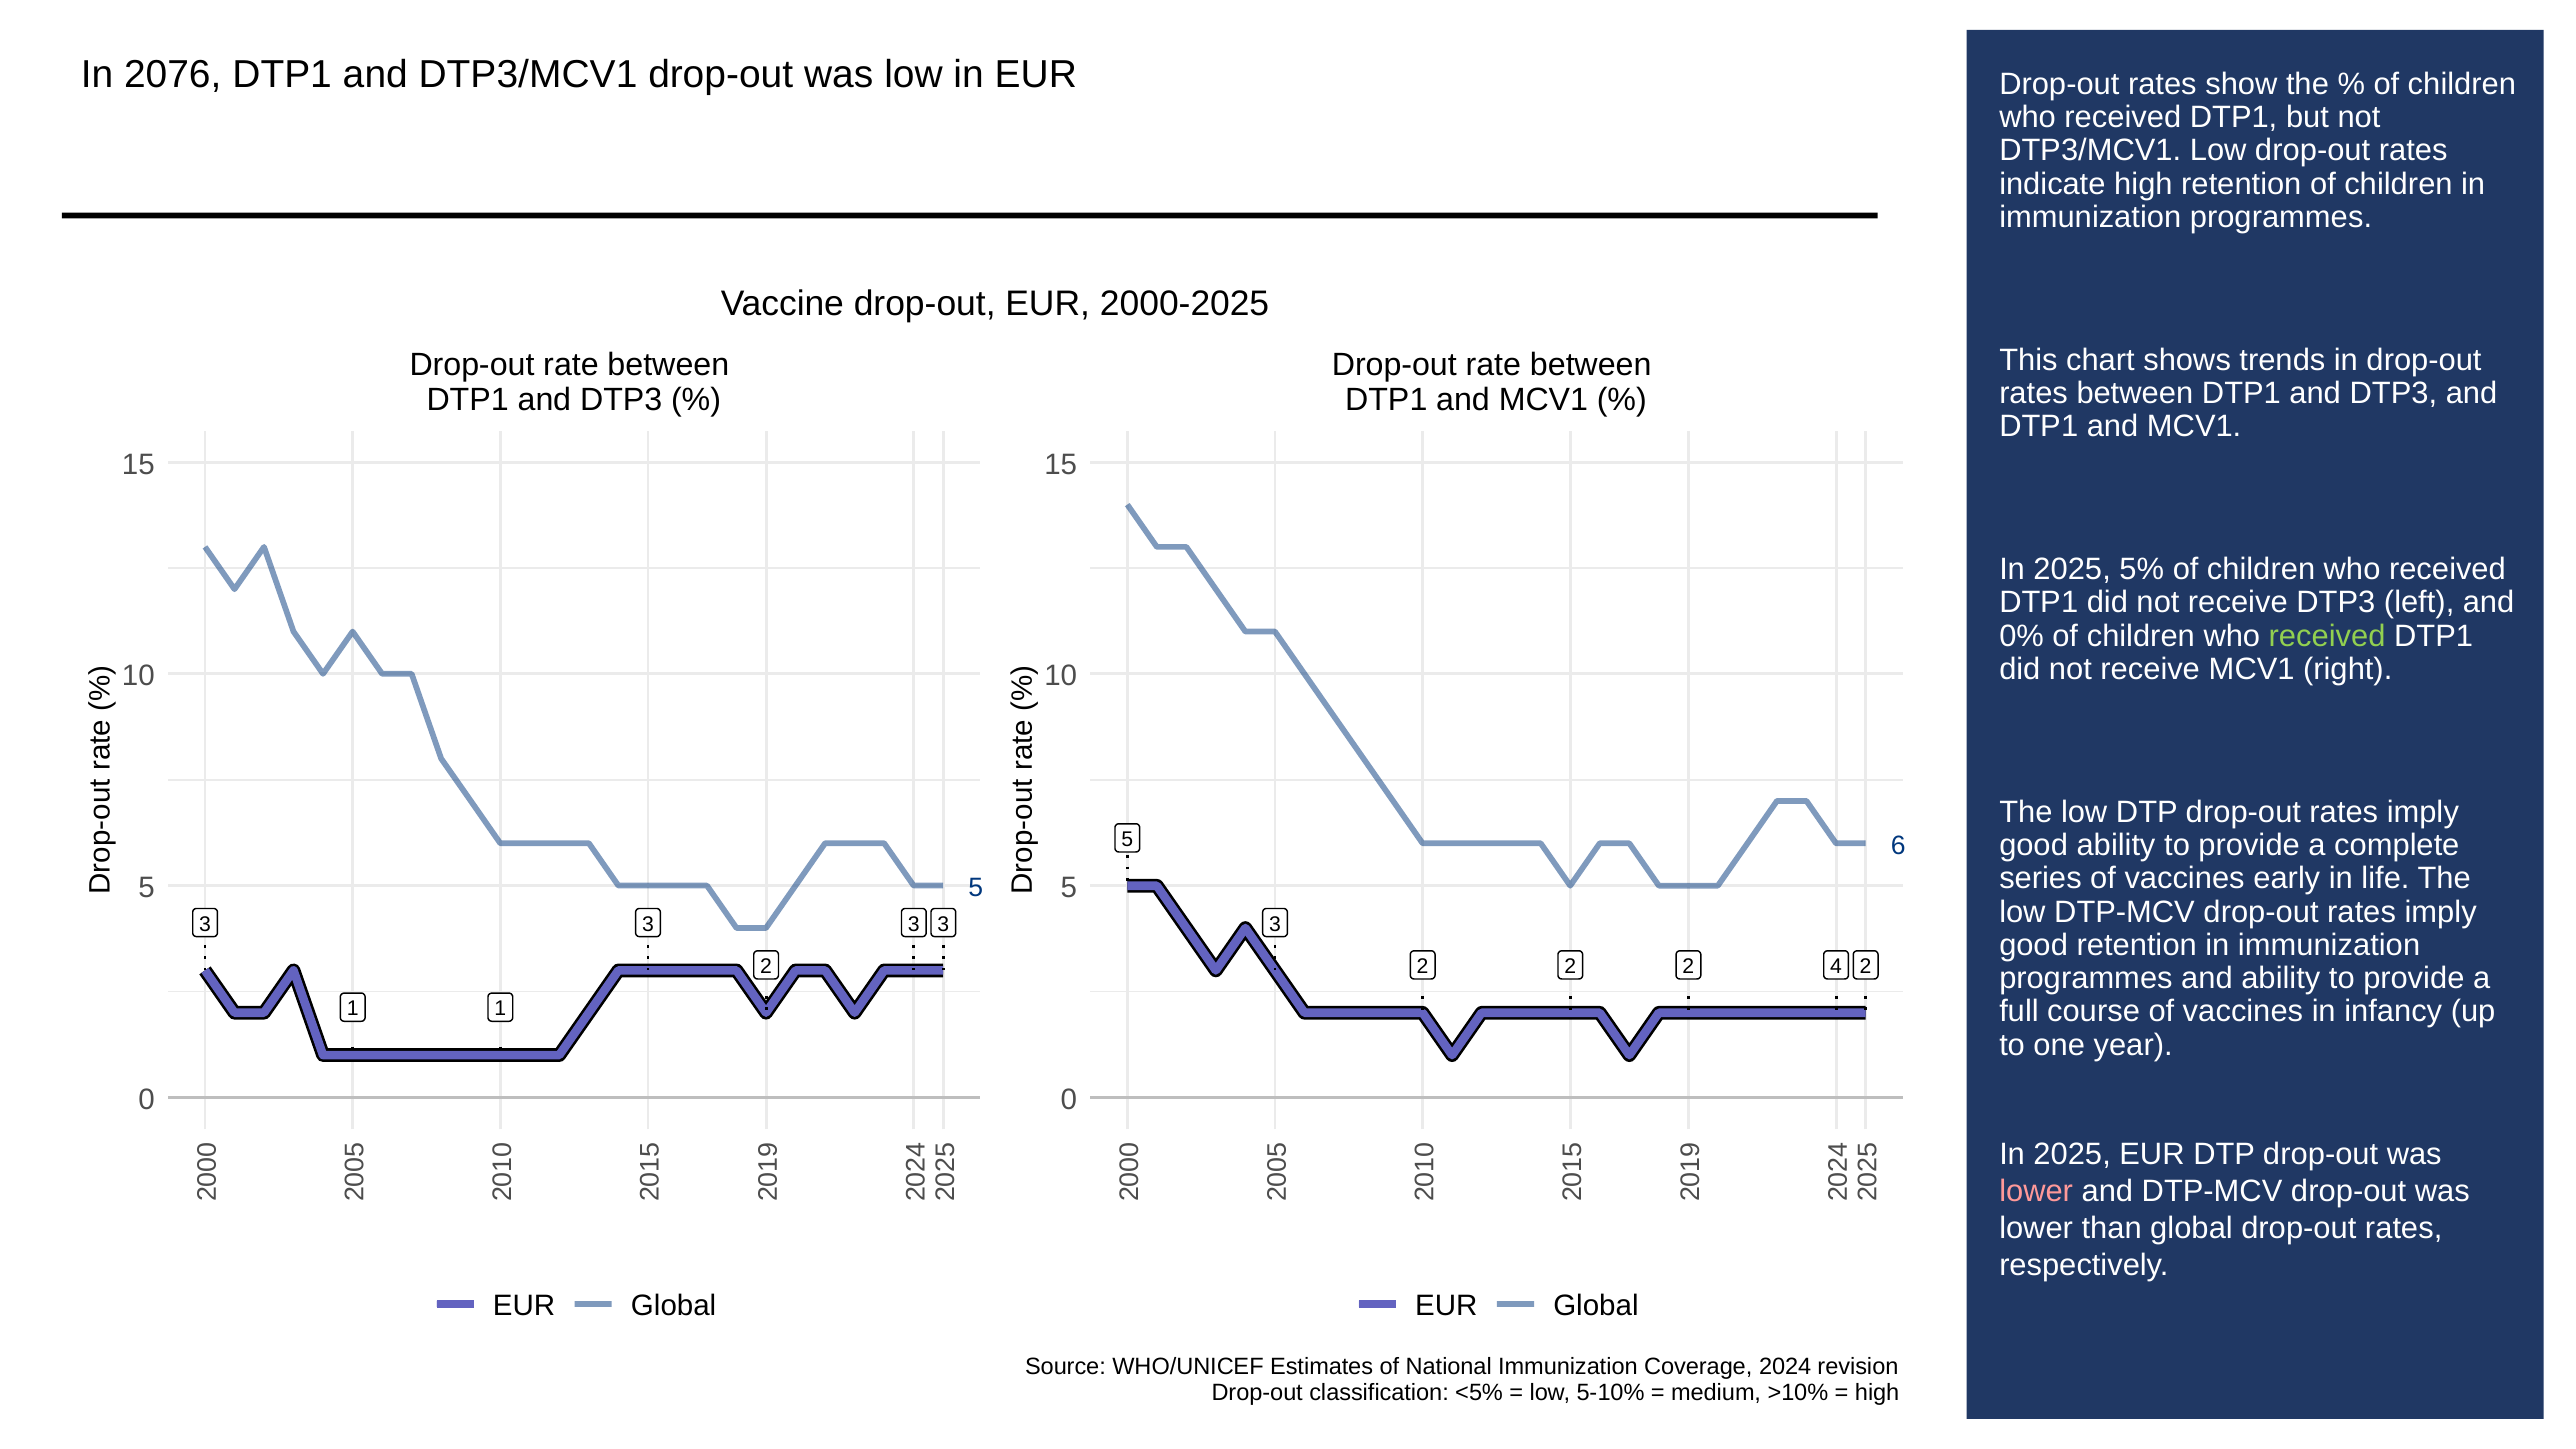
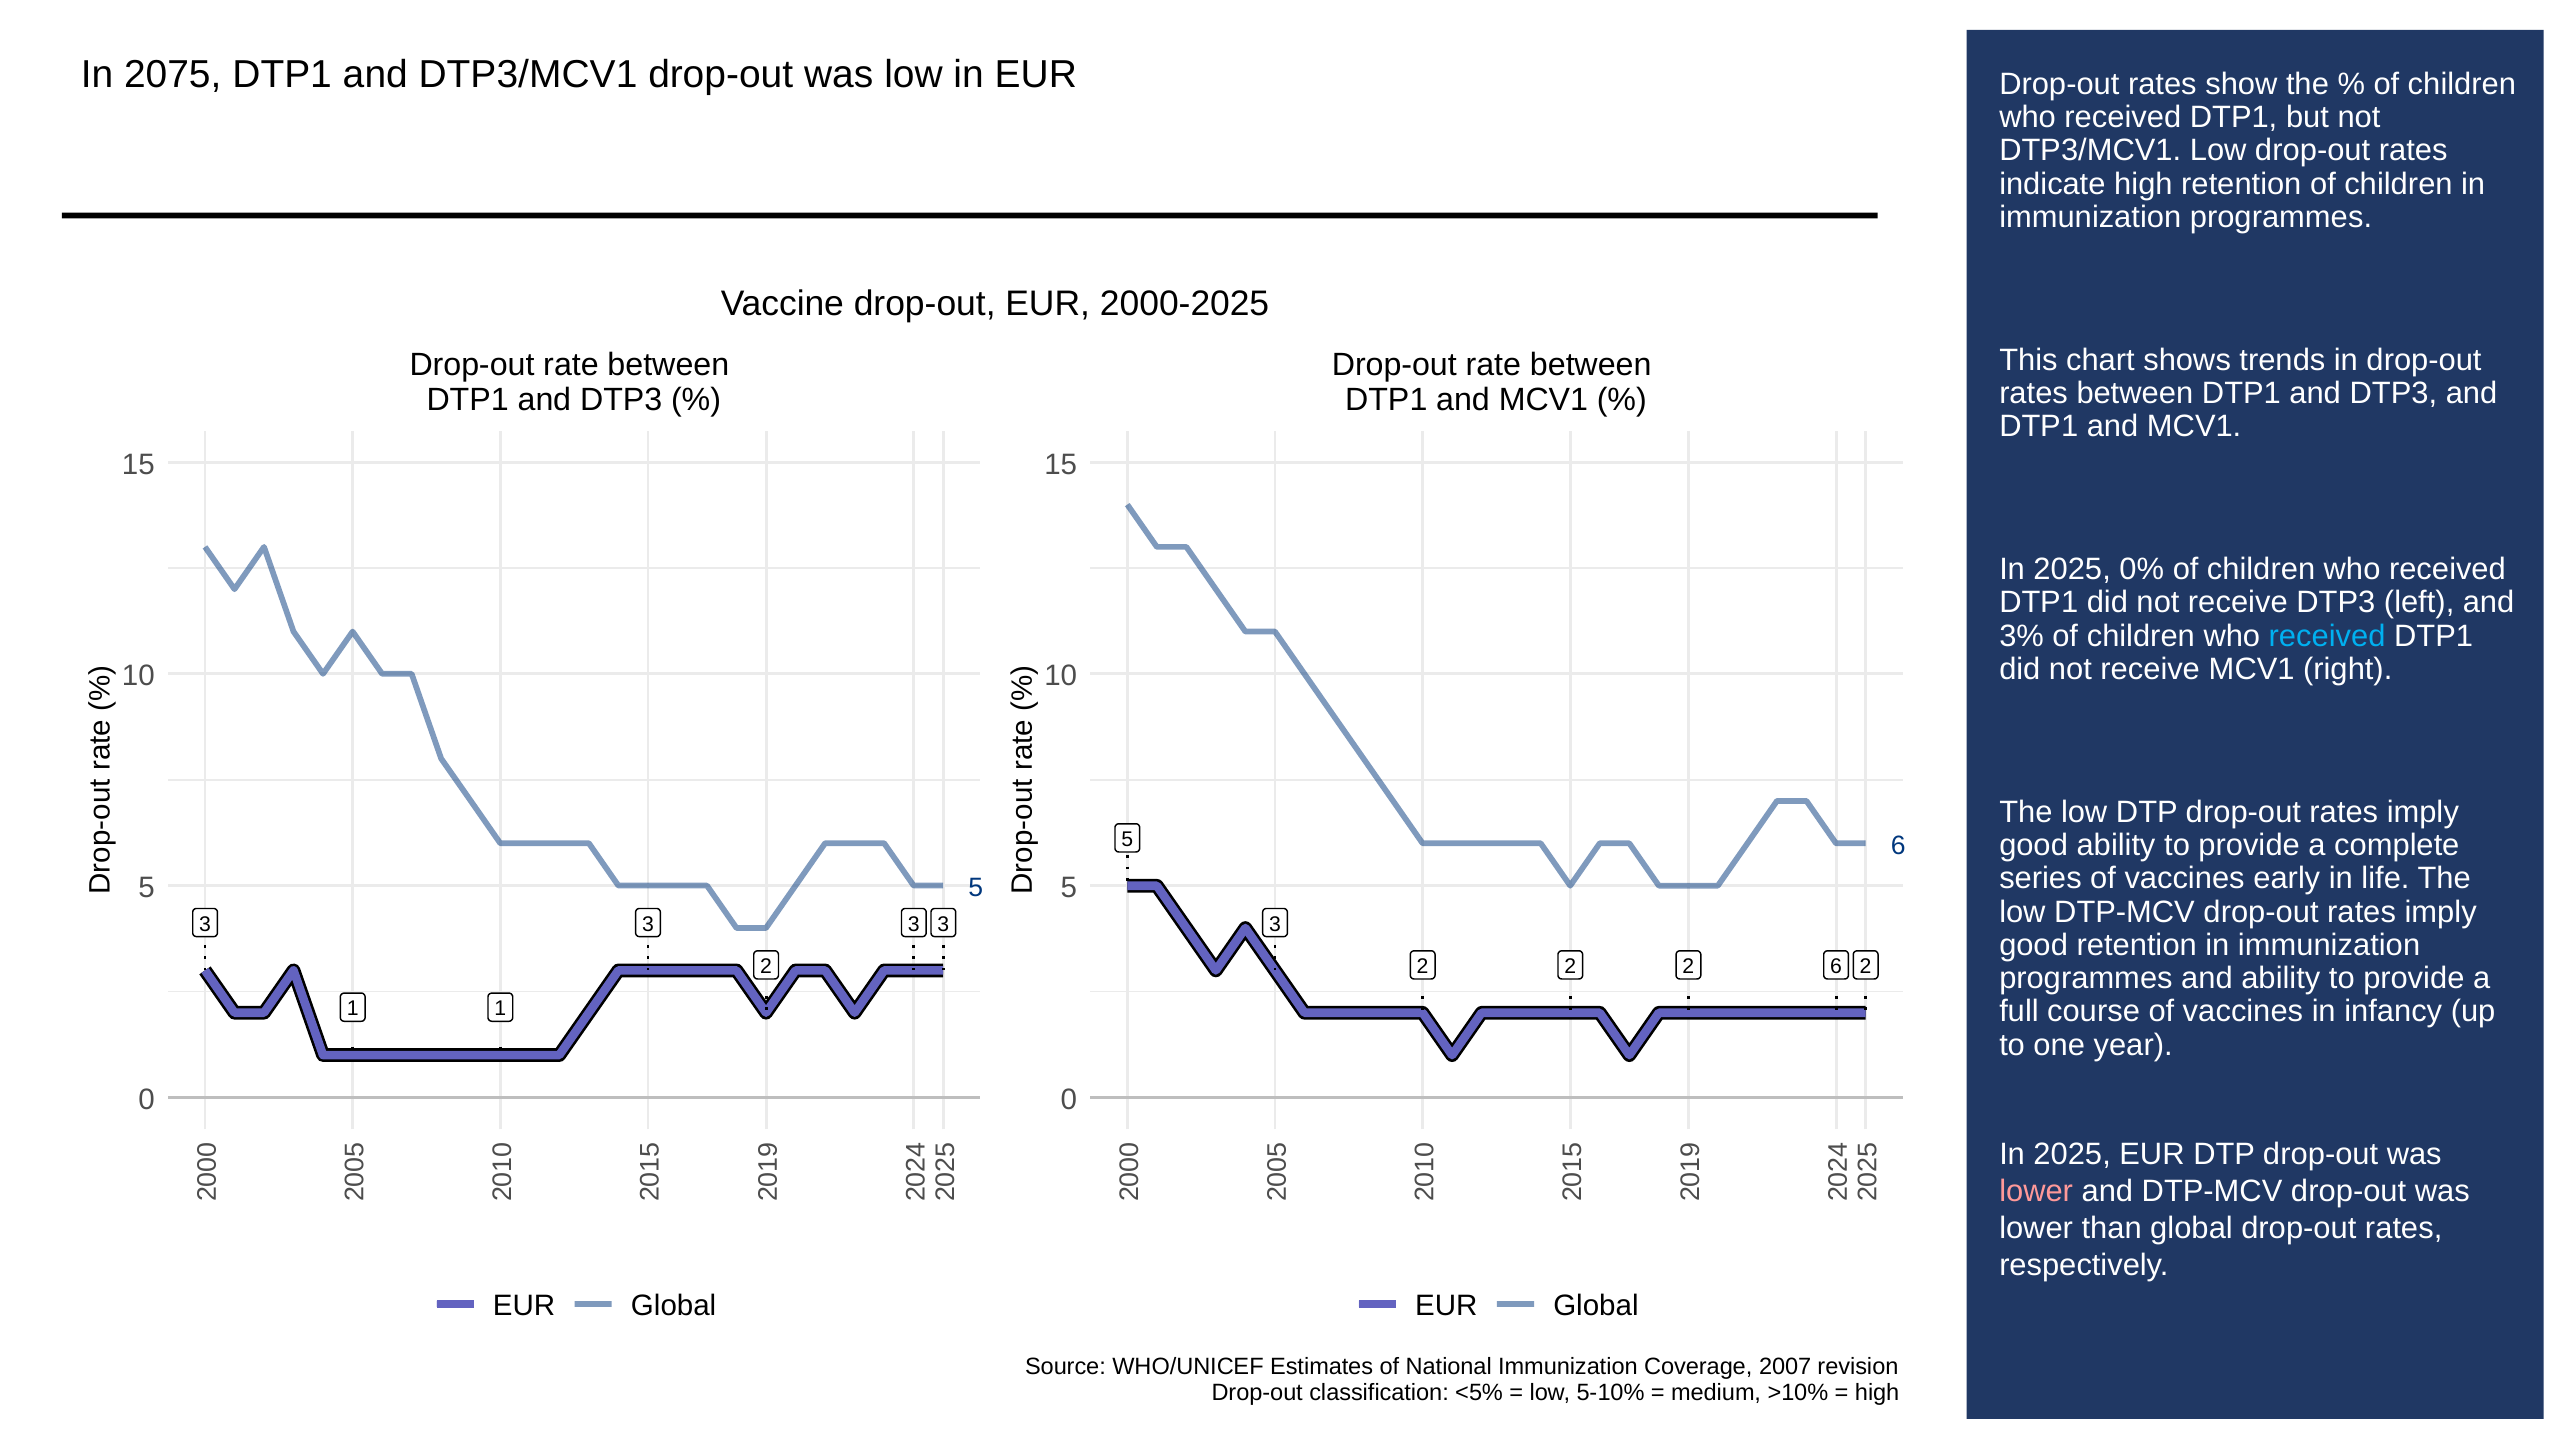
2076: 2076 -> 2075 (173, 74)
5%: 5% -> 0% (2142, 569)
0%: 0% -> 3% (2022, 636)
received colour: light green -> light blue (2327, 636)
2 2 4: 4 -> 6 (1836, 966)
2024: 2024 -> 2007 (1785, 1367)
